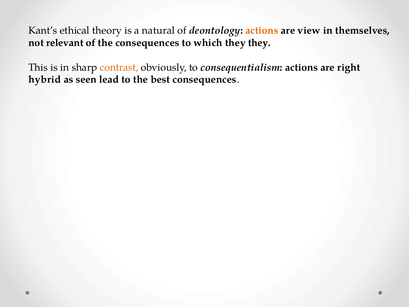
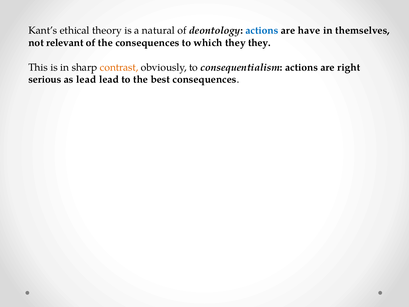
actions colour: orange -> blue (262, 30)
view: view -> have (309, 30)
hybrid: hybrid -> serious (45, 80)
as seen: seen -> lead (86, 80)
